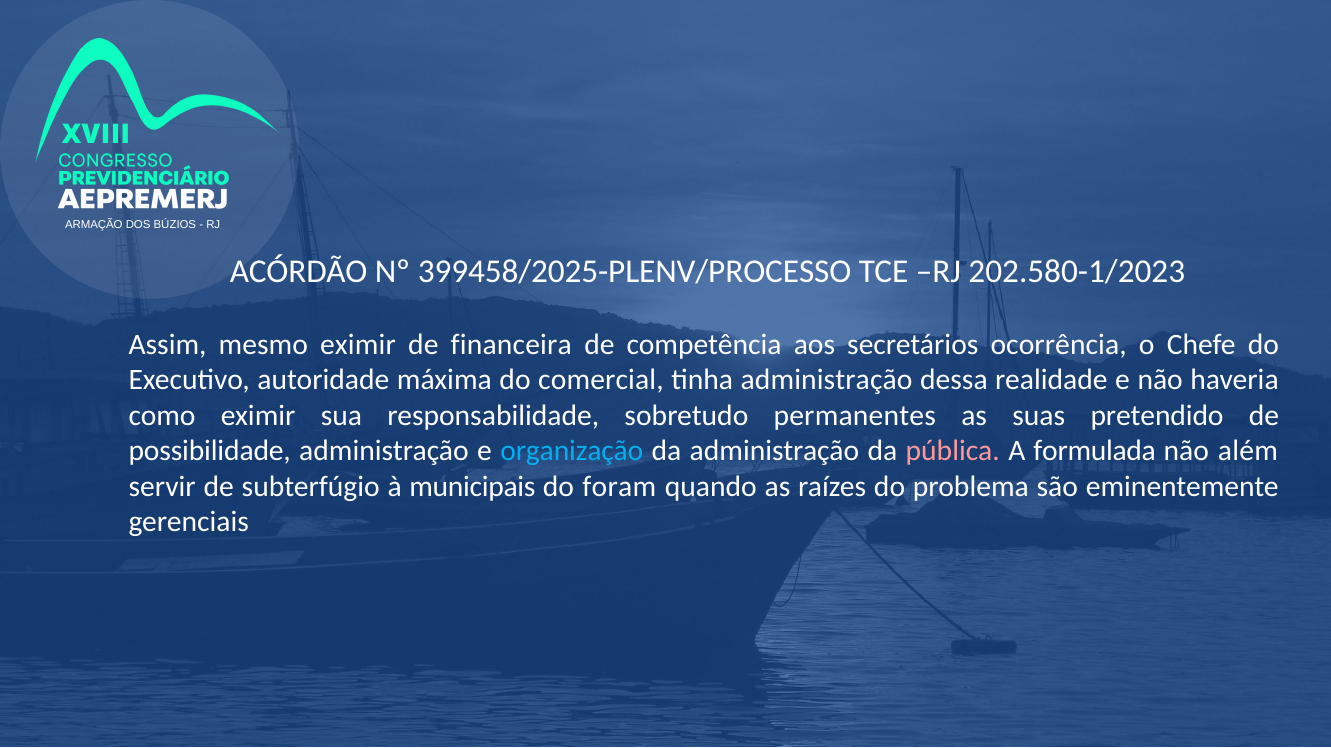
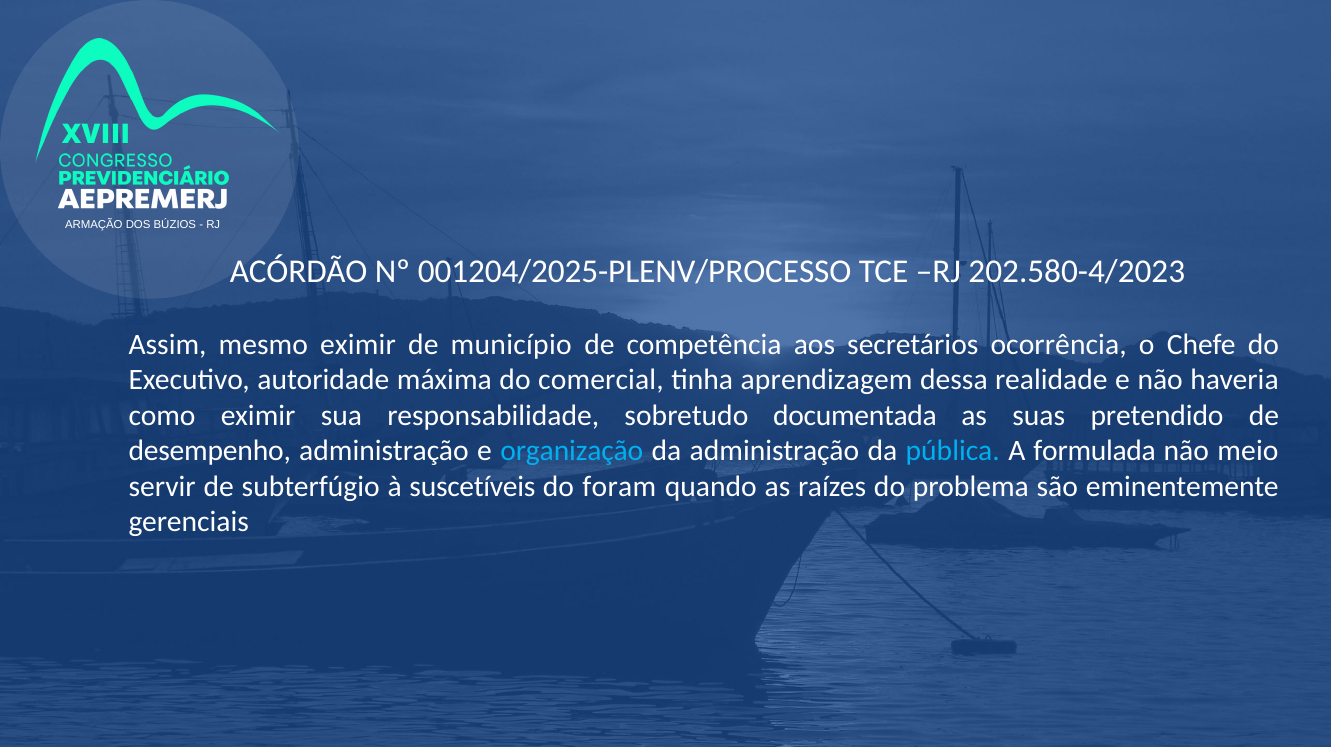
399458/2025-PLENV/PROCESSO: 399458/2025-PLENV/PROCESSO -> 001204/2025-PLENV/PROCESSO (635, 272)
202.580-1/2023: 202.580-1/2023 -> 202.580-4/2023 (1077, 272)
financeira: financeira -> município (511, 345)
tinha administração: administração -> aprendizagem (827, 380)
permanentes: permanentes -> documentada (855, 416)
possibilidade: possibilidade -> desempenho (210, 451)
pública colour: pink -> light blue (953, 451)
além: além -> meio (1248, 451)
municipais: municipais -> suscetíveis (472, 487)
